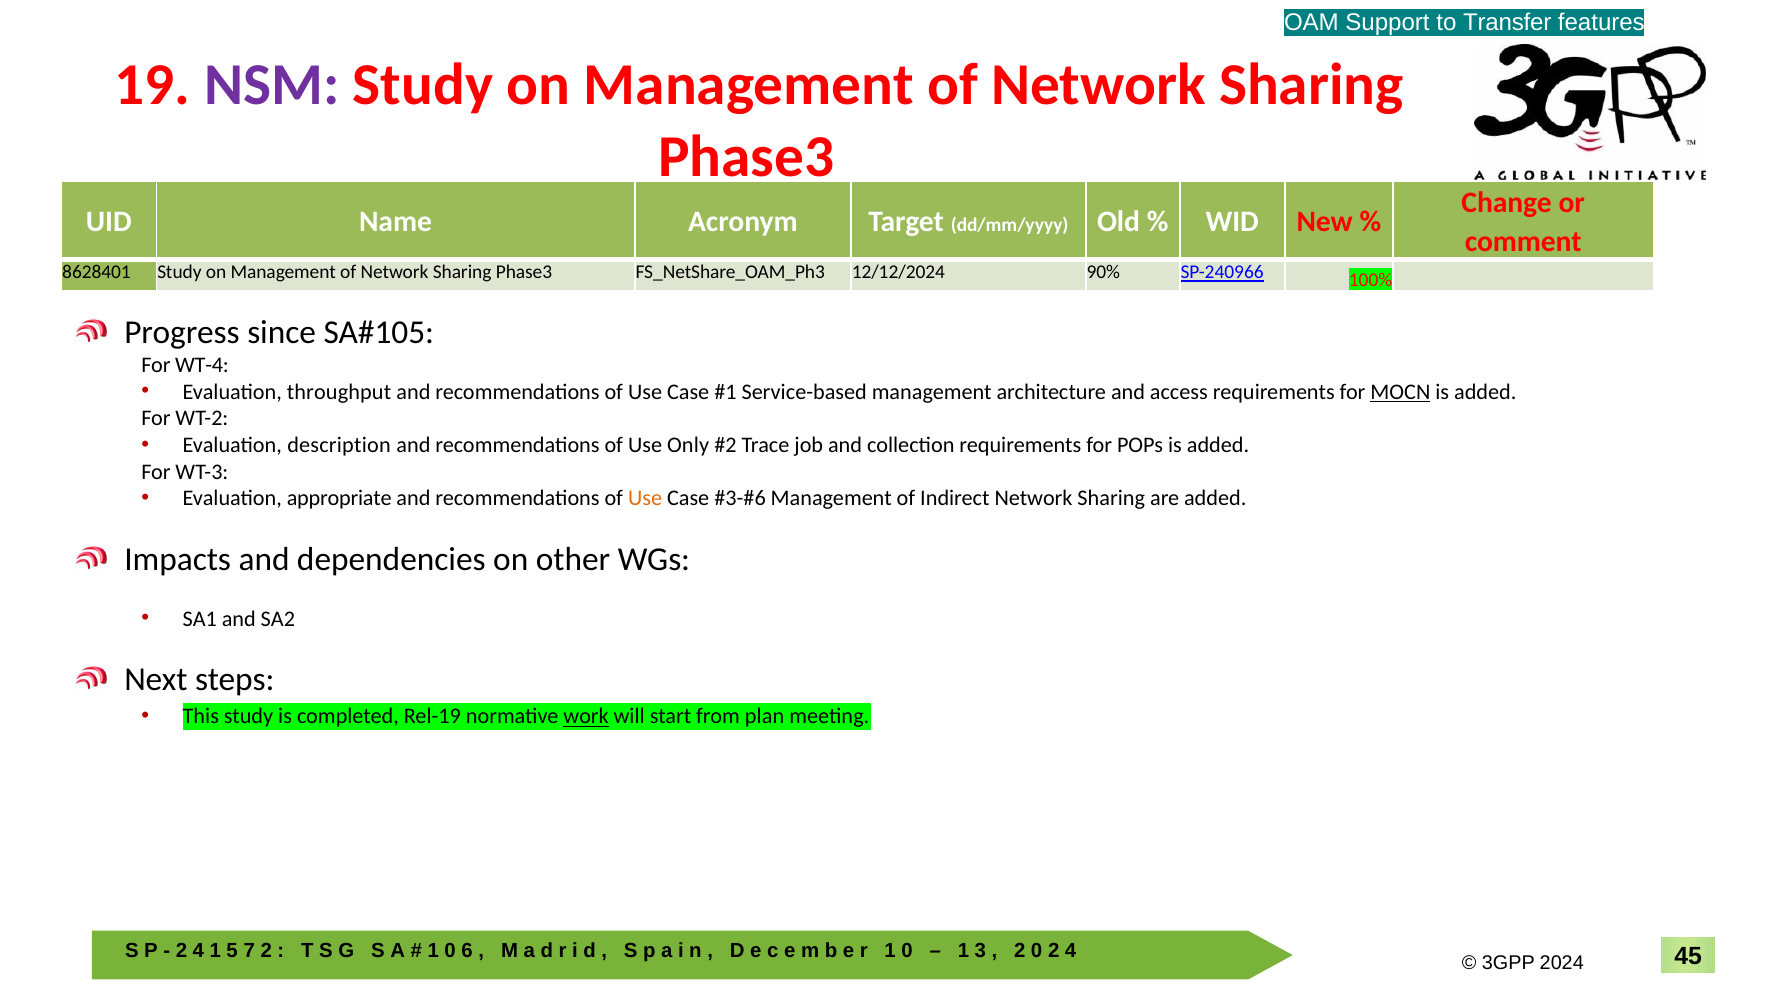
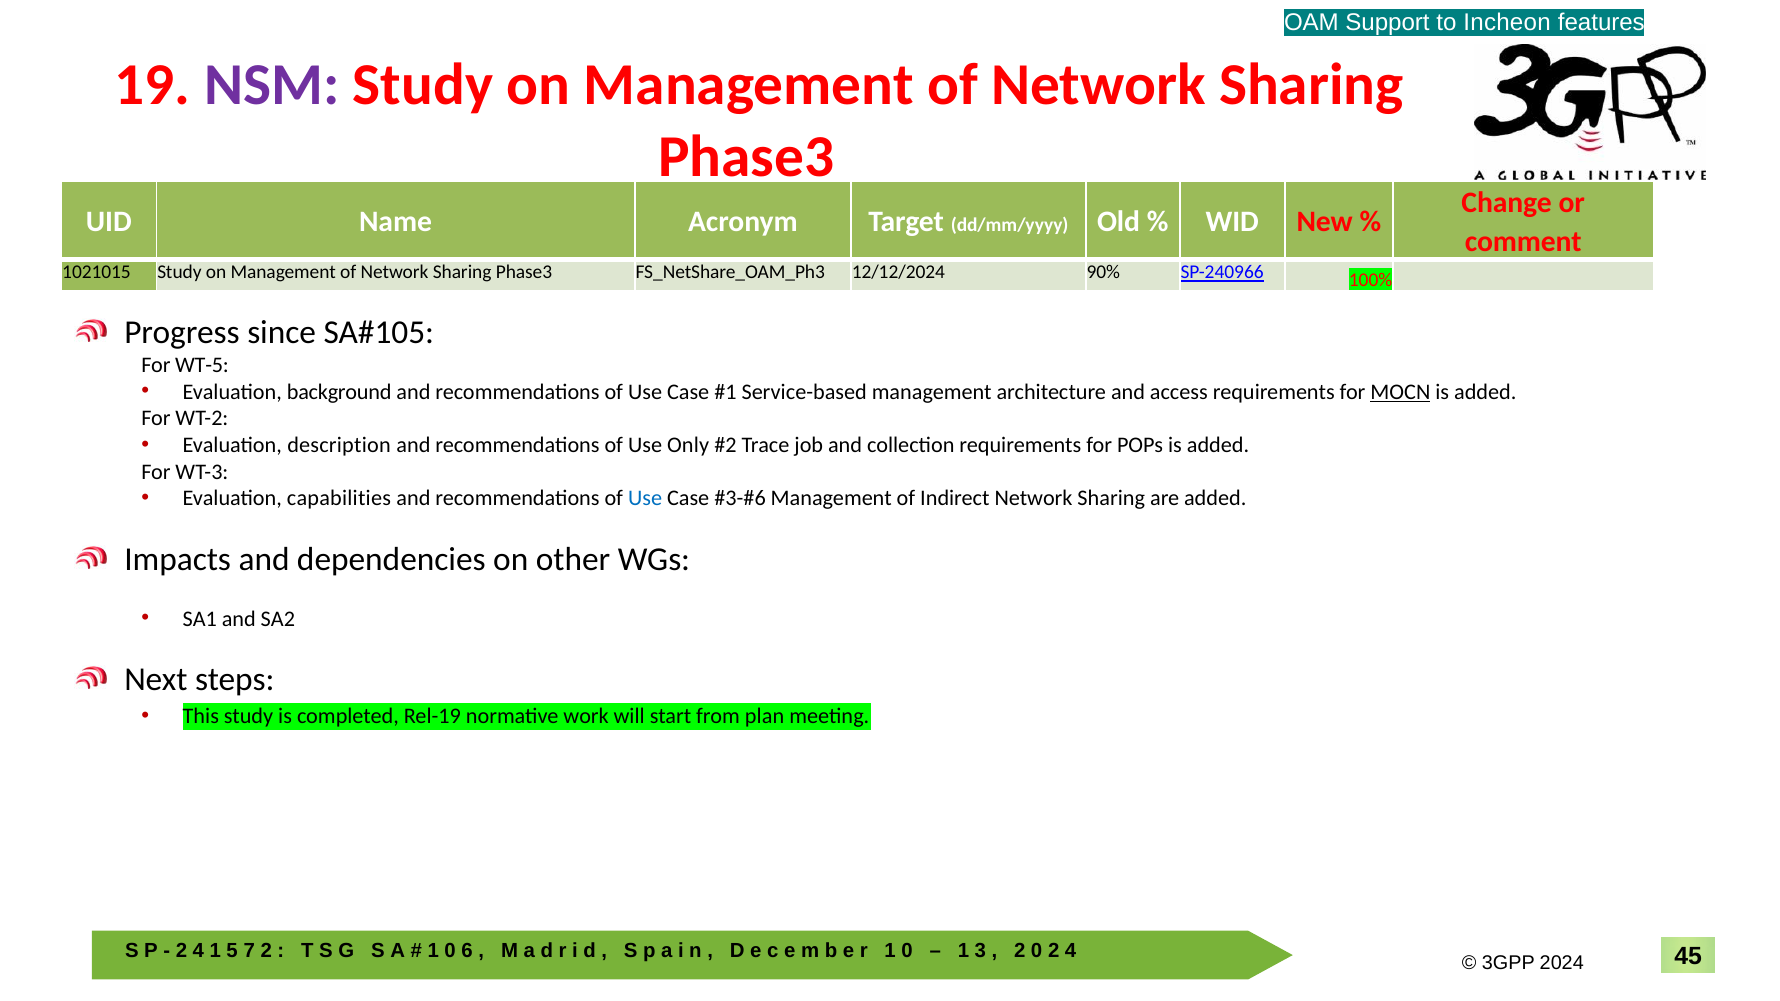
Transfer: Transfer -> Incheon (1507, 23)
8628401: 8628401 -> 1021015 (97, 272)
WT-4: WT-4 -> WT-5 (202, 365)
throughput: throughput -> background (339, 392)
appropriate: appropriate -> capabilities (339, 499)
Use colour: orange -> blue (645, 499)
work underline: present -> none (586, 717)
